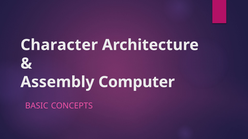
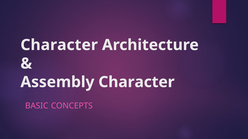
Assembly Computer: Computer -> Character (137, 82)
